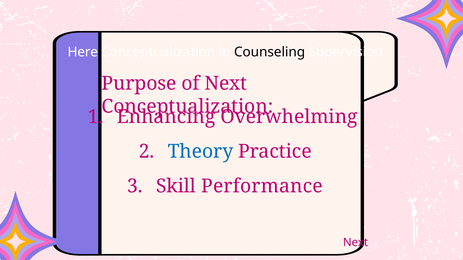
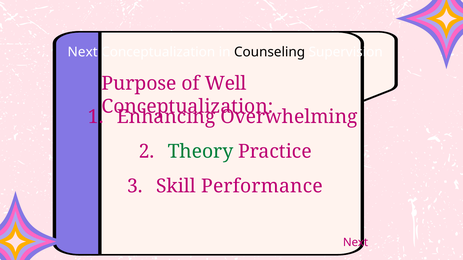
Here: Here -> Next (83, 52)
of Next: Next -> Well (226, 84)
Theory colour: blue -> green (201, 152)
